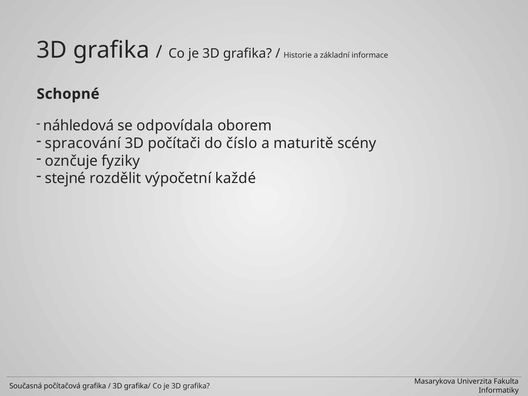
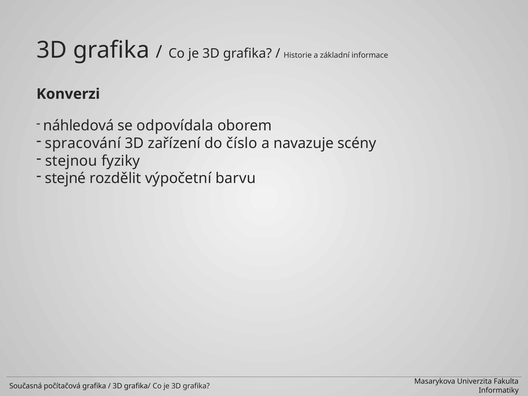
Schopné: Schopné -> Konverzi (68, 94)
počítači: počítači -> zařízení (174, 143)
maturitě: maturitě -> navazuje (304, 143)
oznčuje: oznčuje -> stejnou (71, 161)
každé: každé -> barvu (236, 178)
